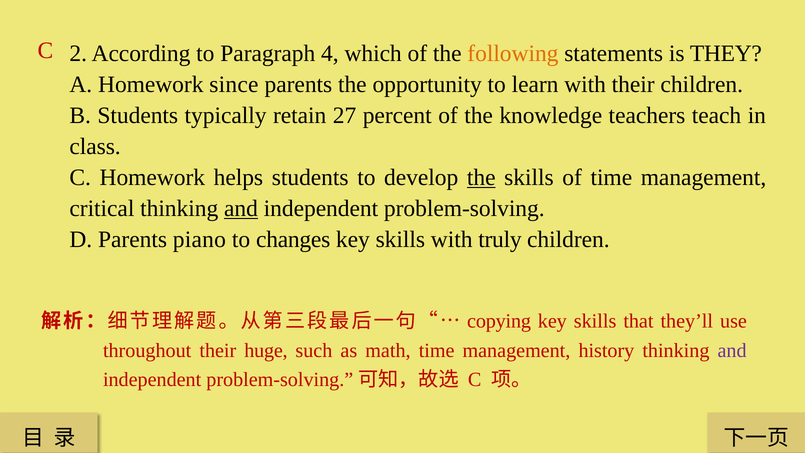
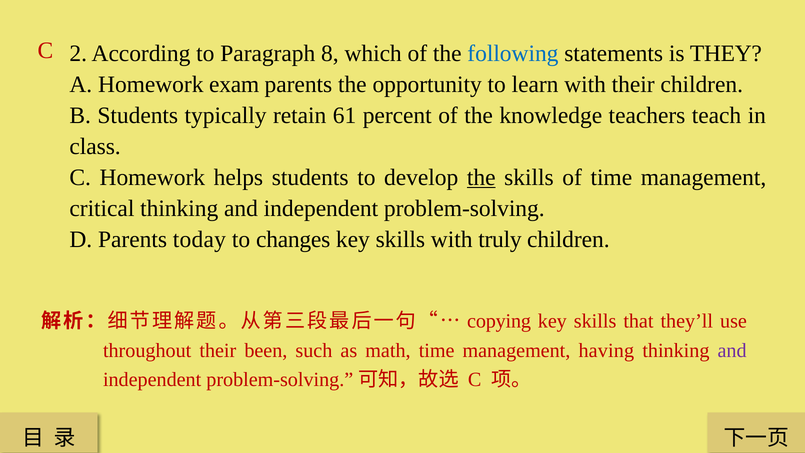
4: 4 -> 8 (330, 53)
following colour: orange -> blue (513, 53)
since: since -> exam (234, 84)
27: 27 -> 61 (345, 115)
and underline: present -> none (241, 208)
piano: piano -> today (199, 239)
huge: huge -> been (266, 350)
history: history -> having (606, 350)
